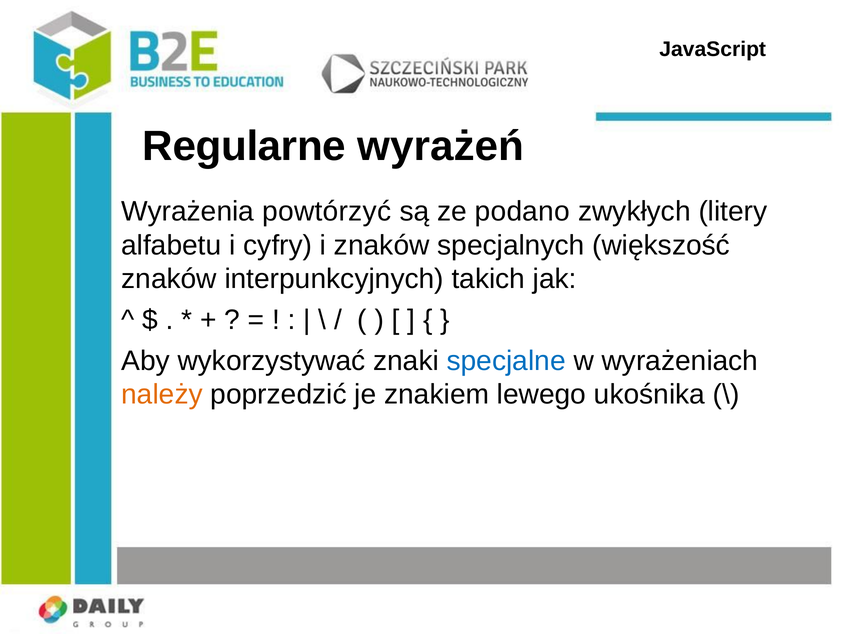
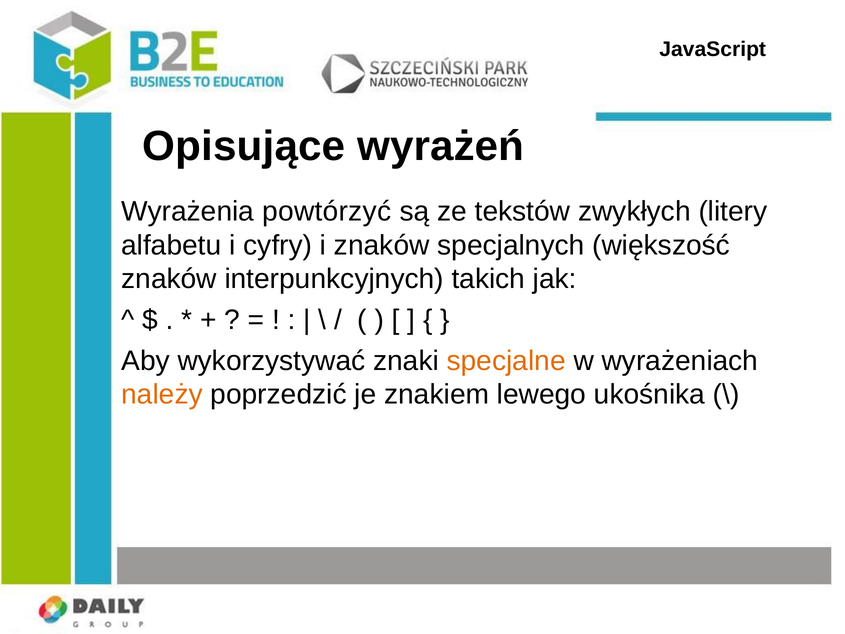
Regularne: Regularne -> Opisujące (244, 146)
podano: podano -> tekstów (522, 211)
specjalne colour: blue -> orange (506, 361)
